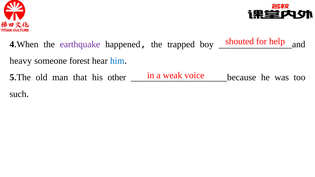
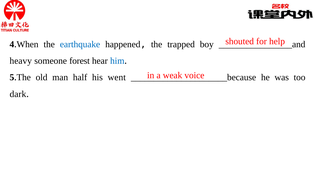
earthquake colour: purple -> blue (80, 44)
that: that -> half (80, 78)
other: other -> went (117, 78)
such: such -> dark (18, 94)
